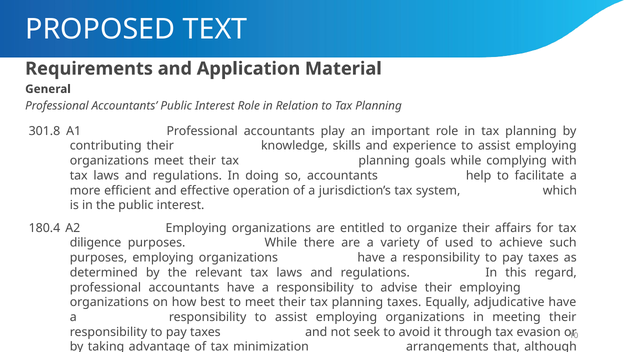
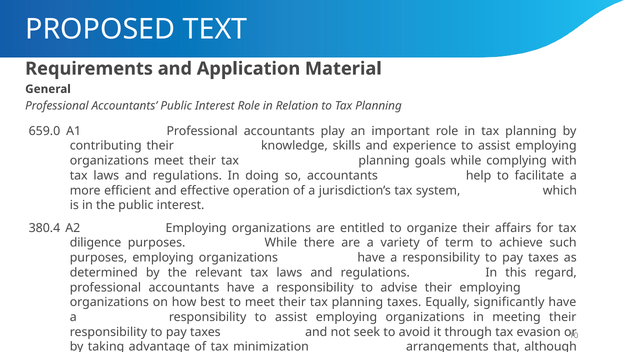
301.8: 301.8 -> 659.0 (44, 131)
180.4: 180.4 -> 380.4 (44, 228)
used: used -> term (459, 243)
adjudicative: adjudicative -> significantly (509, 302)
